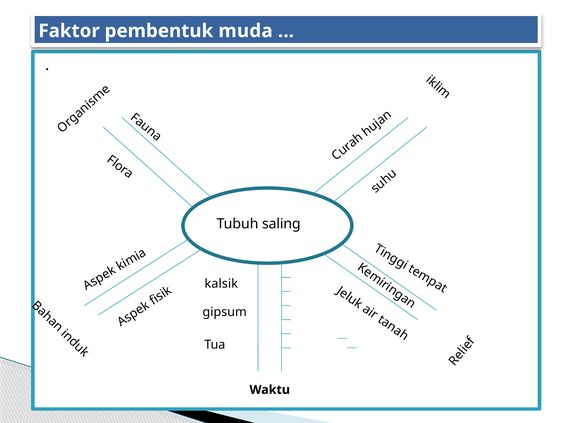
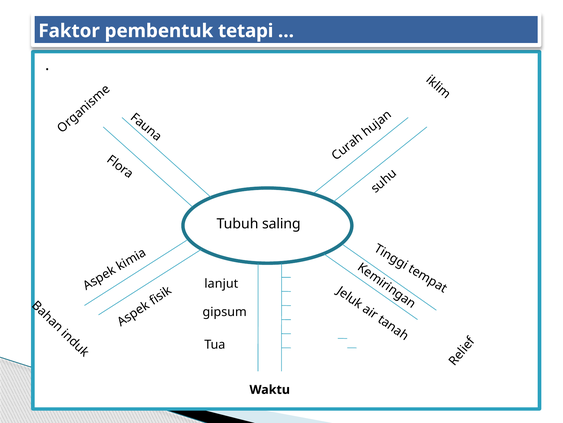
muda: muda -> tetapi (246, 31)
kalsik: kalsik -> lanjut (221, 283)
